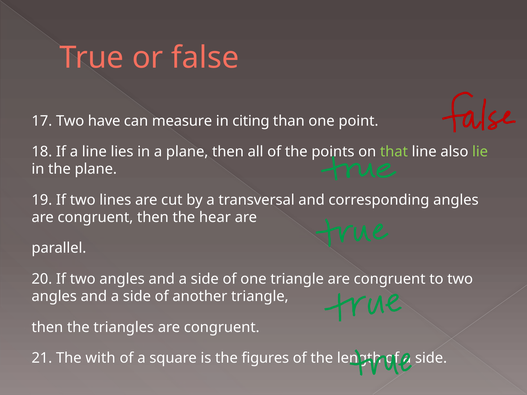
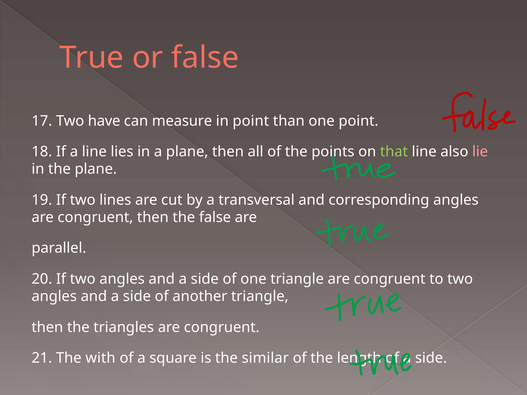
in citing: citing -> point (251, 121)
lie colour: light green -> pink (480, 152)
the hear: hear -> false (215, 218)
figures: figures -> similar (265, 358)
